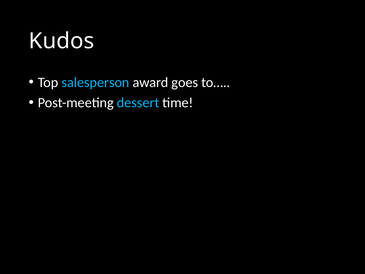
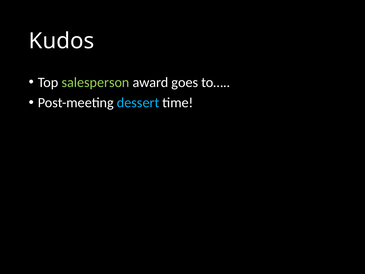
salesperson colour: light blue -> light green (96, 82)
